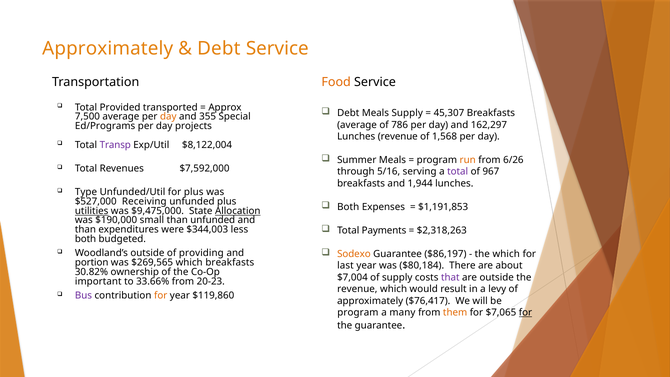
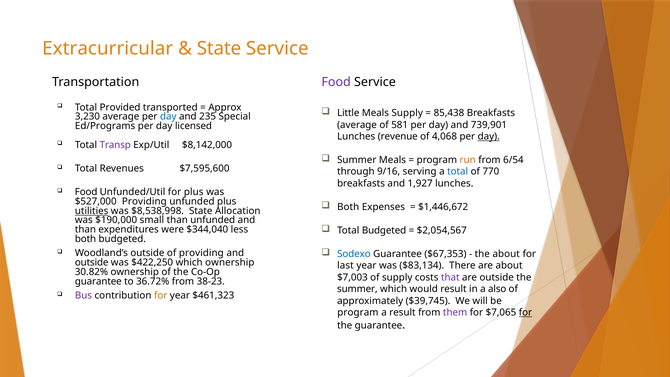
Approximately: Approximately -> Extracurricular (108, 49)
Debt: Debt -> State (219, 49)
Food colour: orange -> purple (336, 82)
Debt: Debt -> Little (348, 113)
45,307: 45,307 -> 85,438 (449, 113)
7,500: 7,500 -> 3,230 (87, 117)
day colour: orange -> blue (168, 117)
355: 355 -> 235 (208, 117)
786: 786 -> 581 (400, 125)
162,297: 162,297 -> 739,901 (489, 125)
projects: projects -> licensed (194, 126)
1,568: 1,568 -> 4,068 (445, 137)
day underline: none -> present (489, 137)
$8,122,004: $8,122,004 -> $8,142,000 (207, 145)
6/26: 6/26 -> 6/54 (513, 160)
$7,592,000: $7,592,000 -> $7,595,600 (205, 168)
5/16: 5/16 -> 9/16 (389, 172)
total colour: purple -> blue (458, 172)
967: 967 -> 770 (491, 172)
1,944: 1,944 -> 1,927 (420, 183)
Type: Type -> Food (86, 192)
$527,000 Receiving: Receiving -> Providing (144, 201)
$1,191,853: $1,191,853 -> $1,446,672 (443, 207)
$9,475,000: $9,475,000 -> $8,538,998 (158, 211)
Allocation underline: present -> none (238, 211)
Total Payments: Payments -> Budgeted (384, 230)
$2,318,263: $2,318,263 -> $2,054,567 (442, 230)
$344,003: $344,003 -> $344,040 (207, 230)
Sodexo colour: orange -> blue (354, 254)
$86,197: $86,197 -> $67,353 (445, 254)
the which: which -> about (506, 254)
portion: portion -> outside (92, 263)
$269,565: $269,565 -> $422,250 (152, 263)
which breakfasts: breakfasts -> ownership (230, 263)
$80,184: $80,184 -> $83,134 (422, 266)
$7,004: $7,004 -> $7,003 (352, 277)
important: important -> guarantee (98, 281)
33.66%: 33.66% -> 36.72% (153, 281)
20-23: 20-23 -> 38-23 (211, 281)
revenue: revenue -> summer (357, 289)
levy: levy -> also (497, 289)
$119,860: $119,860 -> $461,323 (213, 296)
$76,417: $76,417 -> $39,745 (428, 301)
a many: many -> result (402, 312)
them colour: orange -> purple (455, 312)
